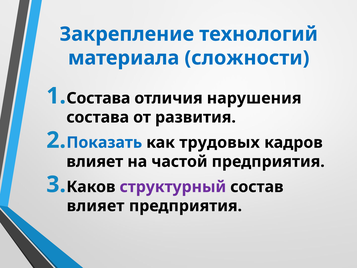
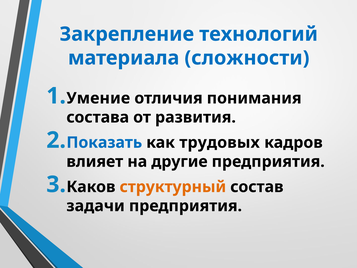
Состава: Состава -> Умение (98, 98)
нарушения: нарушения -> понимания (254, 98)
частой: частой -> другие (179, 161)
структурный colour: purple -> orange (173, 187)
влияет: влияет -> задачи (96, 206)
